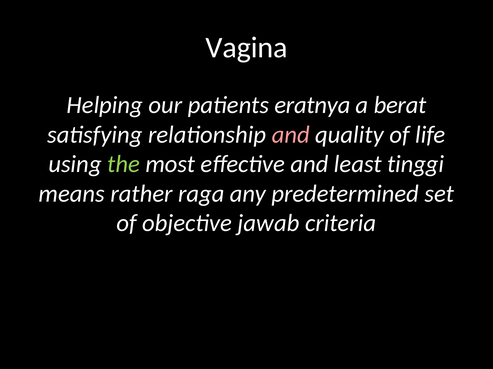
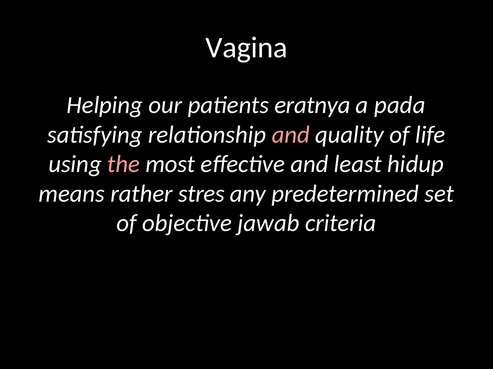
berat: berat -> pada (400, 105)
the colour: light green -> pink (124, 164)
tinggi: tinggi -> hidup (416, 164)
raga: raga -> stres (201, 194)
